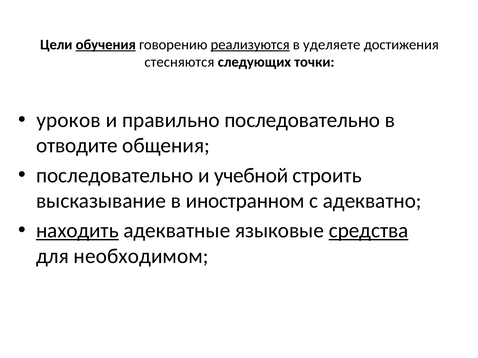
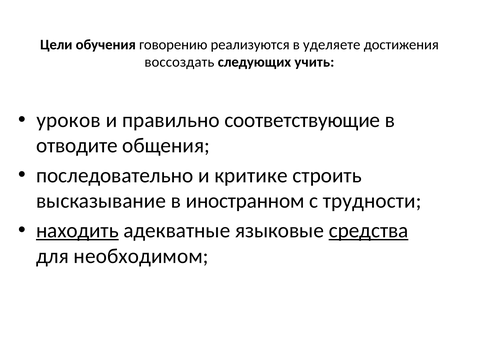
обучения underline: present -> none (106, 45)
реализуются underline: present -> none (250, 45)
стесняются: стесняются -> воссоздать (179, 62)
точки: точки -> учить (314, 62)
правильно последовательно: последовательно -> соответствующие (302, 120)
учебной: учебной -> критике (251, 176)
адекватно: адекватно -> трудности (372, 201)
